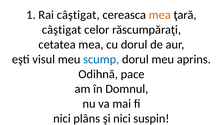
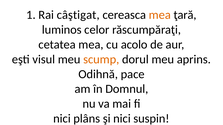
câştigat: câştigat -> luminos (62, 30)
cu dorul: dorul -> acolo (134, 45)
scump colour: blue -> orange (101, 60)
